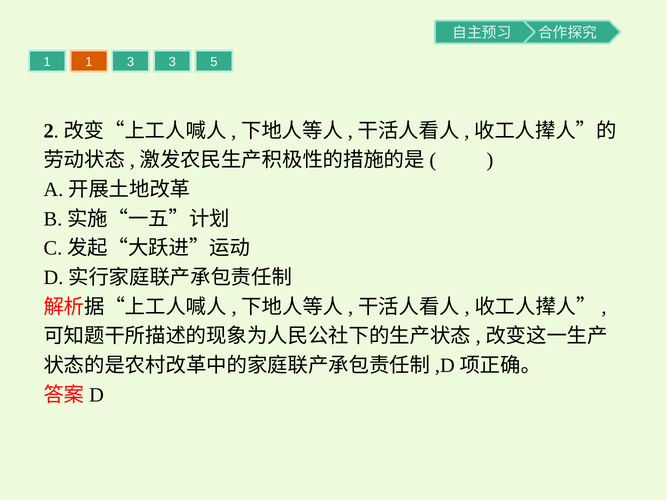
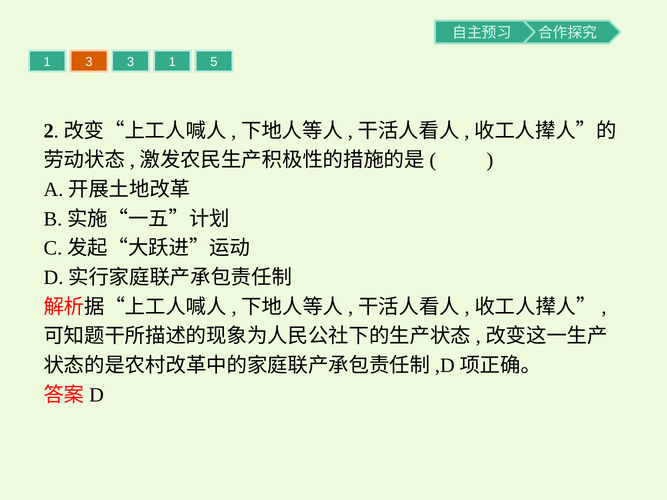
1 1: 1 -> 3 (89, 62)
3 3: 3 -> 1 (172, 62)
